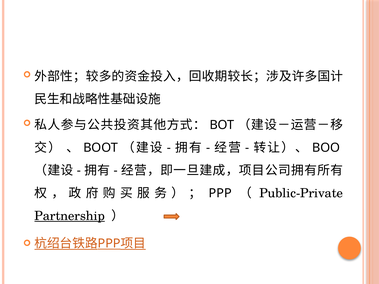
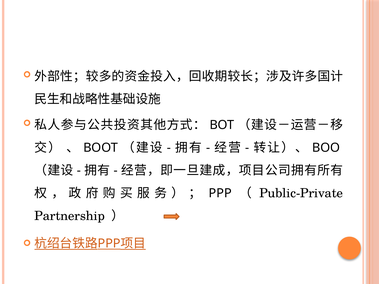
Partnership underline: present -> none (70, 216)
